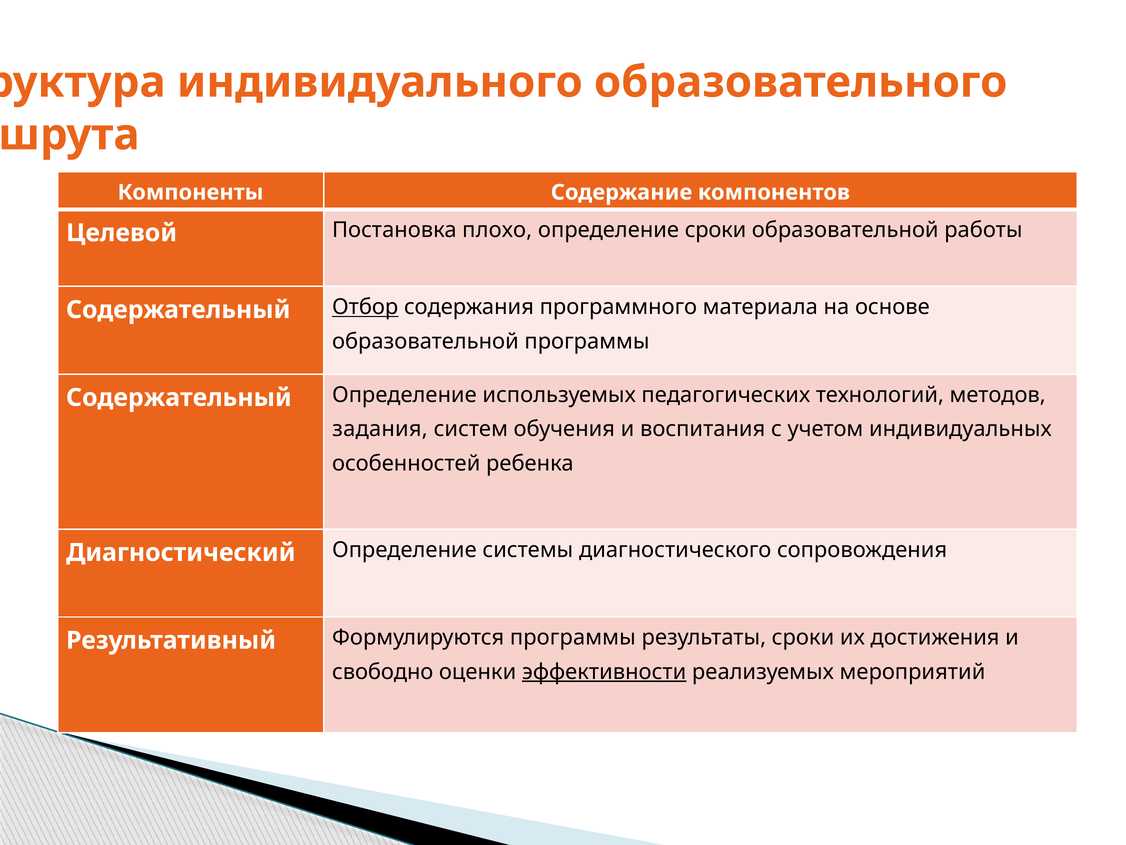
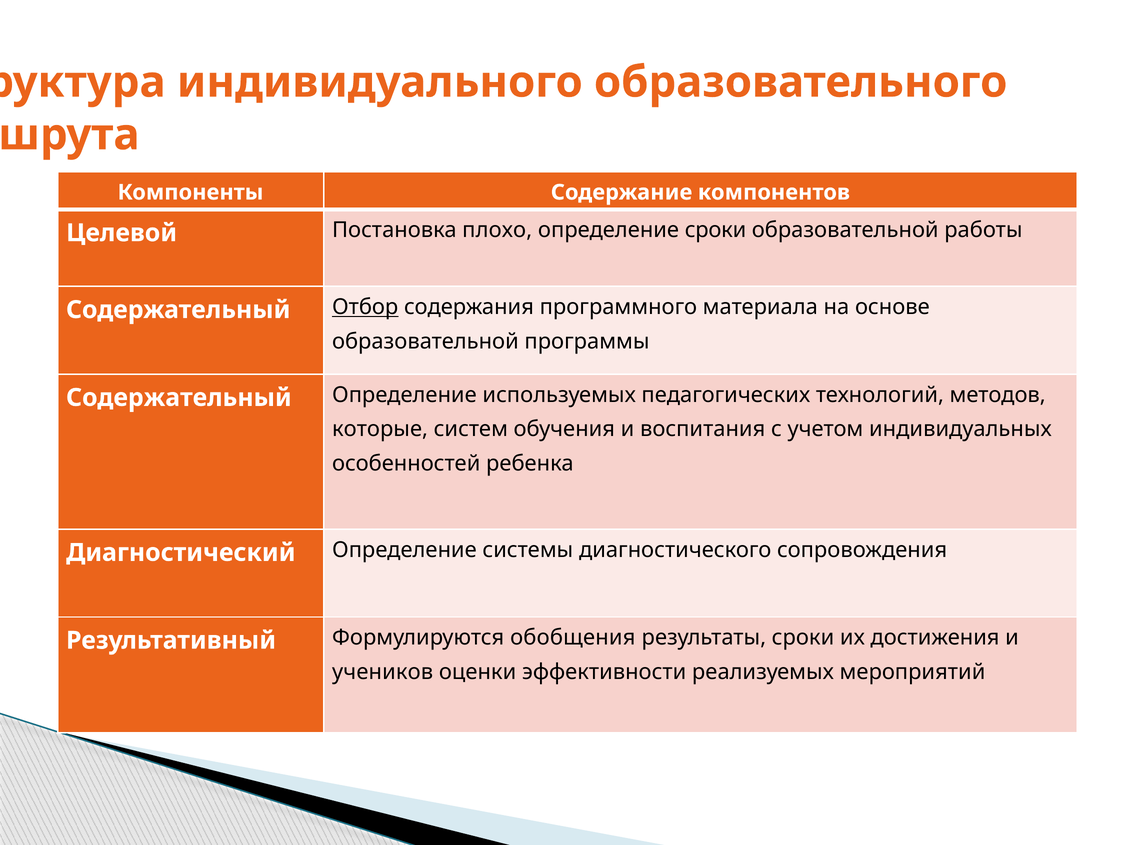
задания: задания -> которые (380, 429)
Формулируются программы: программы -> обобщения (573, 637)
свободно: свободно -> учеников (383, 672)
эффективности underline: present -> none (604, 672)
